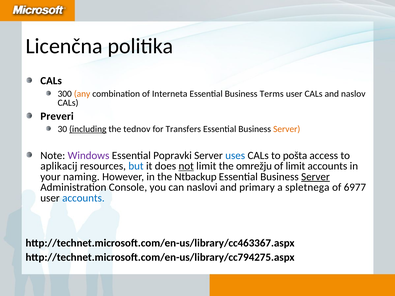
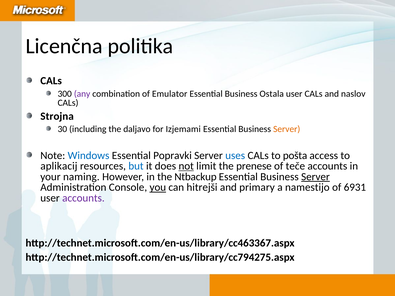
any colour: orange -> purple (82, 94)
Interneta: Interneta -> Emulator (170, 94)
Terms: Terms -> Ostala (272, 94)
Preveri: Preveri -> Strojna (57, 116)
including underline: present -> none (88, 129)
tednov: tednov -> daljavo (137, 129)
Transfers: Transfers -> Izjemami (183, 129)
Windows colour: purple -> blue (89, 156)
omrežju: omrežju -> prenese (254, 166)
of limit: limit -> teče (295, 166)
you underline: none -> present (158, 188)
naslovi: naslovi -> hitrejši (202, 188)
spletnega: spletnega -> namestijo (307, 188)
6977: 6977 -> 6931 (355, 188)
accounts colour: blue -> purple (83, 198)
